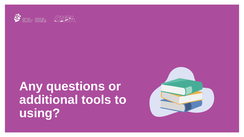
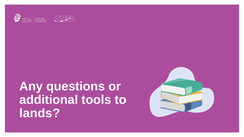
using: using -> lands (40, 113)
